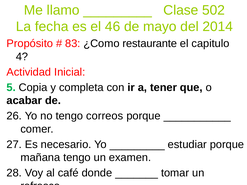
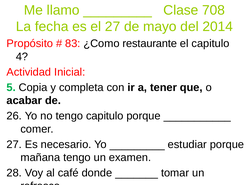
502: 502 -> 708 (214, 10)
el 46: 46 -> 27 (113, 27)
tengo correos: correos -> capitulo (105, 116)
